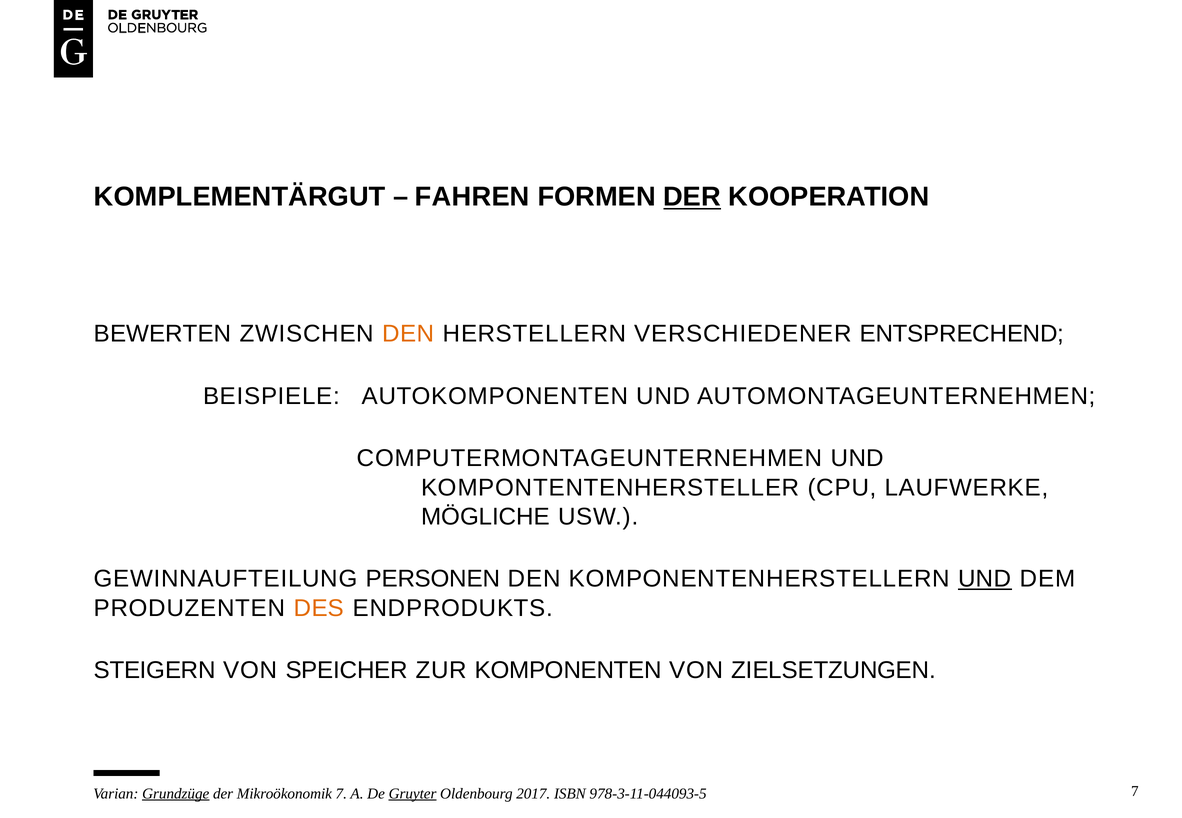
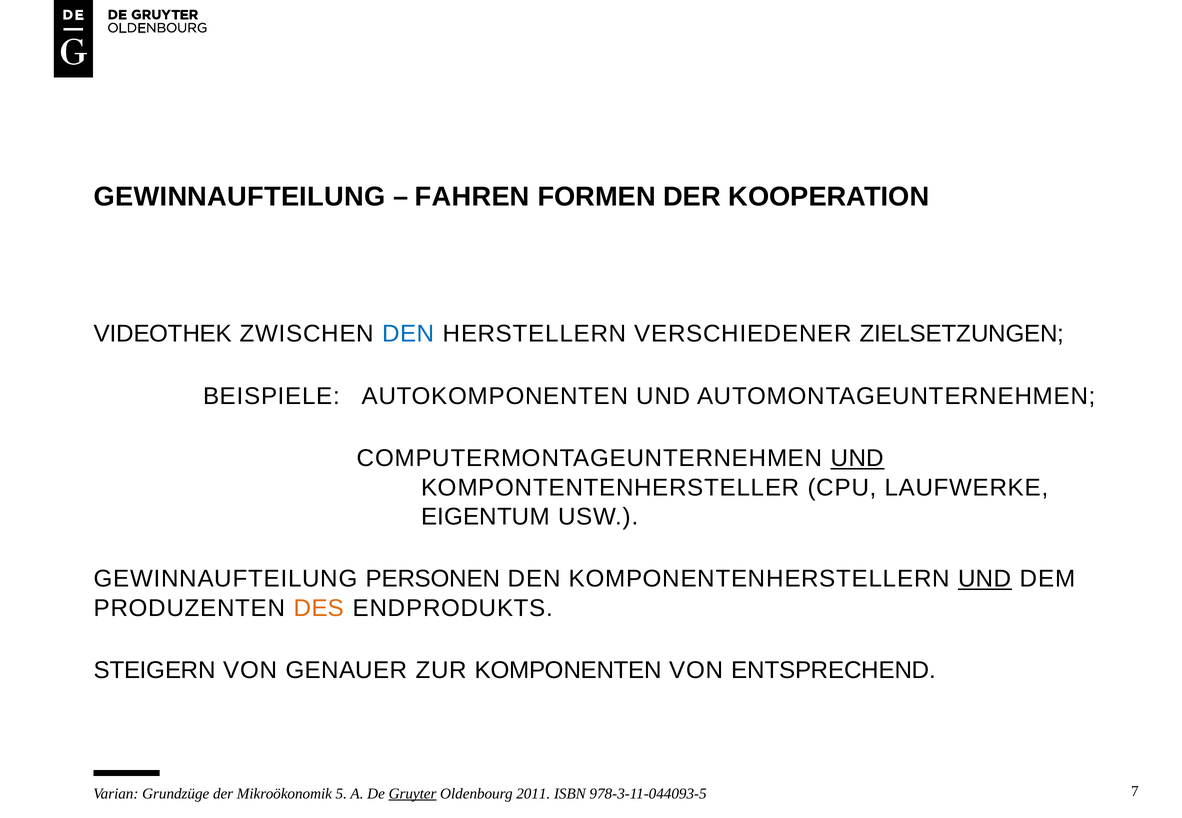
KOMPLEMENTÄRGUT: KOMPLEMENTÄRGUT -> GEWINNAUFTEILUNG (240, 197)
DER underline: present -> none (692, 197)
BEWERTEN: BEWERTEN -> VIDEOTHEK (163, 334)
DEN colour: orange -> blue (408, 334)
ENTSPRECHEND: ENTSPRECHEND -> ZIELSETZUNGEN (962, 334)
UND underline: none -> present (857, 459)
MÖGLICHE: MÖGLICHE -> EIGENTUM (485, 517)
SPEICHER: SPEICHER -> GENAUER (346, 671)
ZIELSETZUNGEN: ZIELSETZUNGEN -> ENTSPRECHEND (834, 671)
Grundzüge underline: present -> none (176, 794)
Mikroökonomik 7: 7 -> 5 (341, 794)
2017: 2017 -> 2011 (533, 794)
